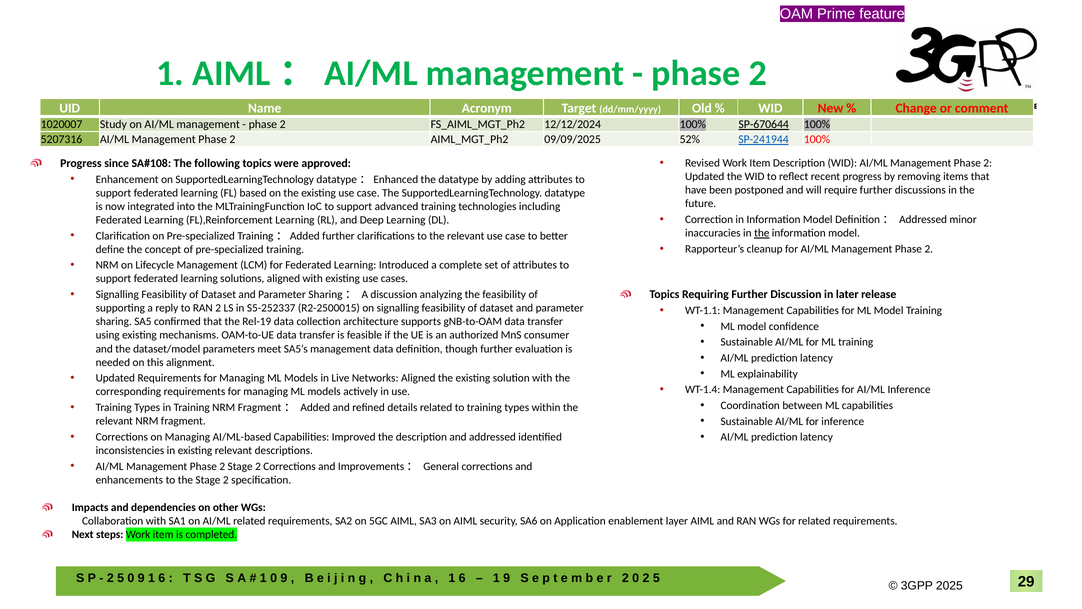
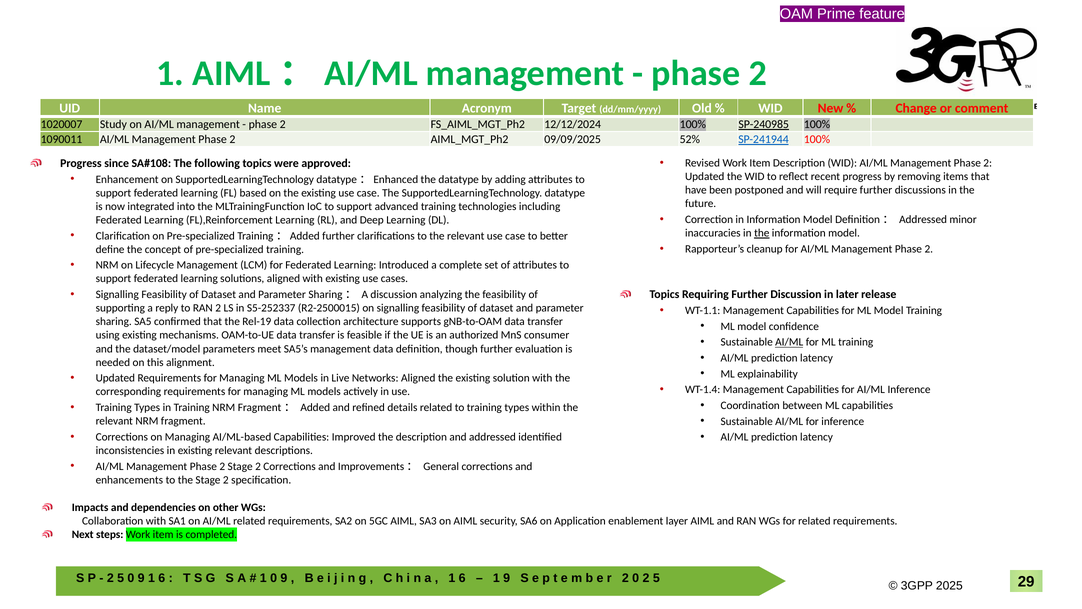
SP-670644: SP-670644 -> SP-240985 (764, 124)
5207316: 5207316 -> 1090011 (61, 139)
AI/ML underline: none -> present (789, 342)
